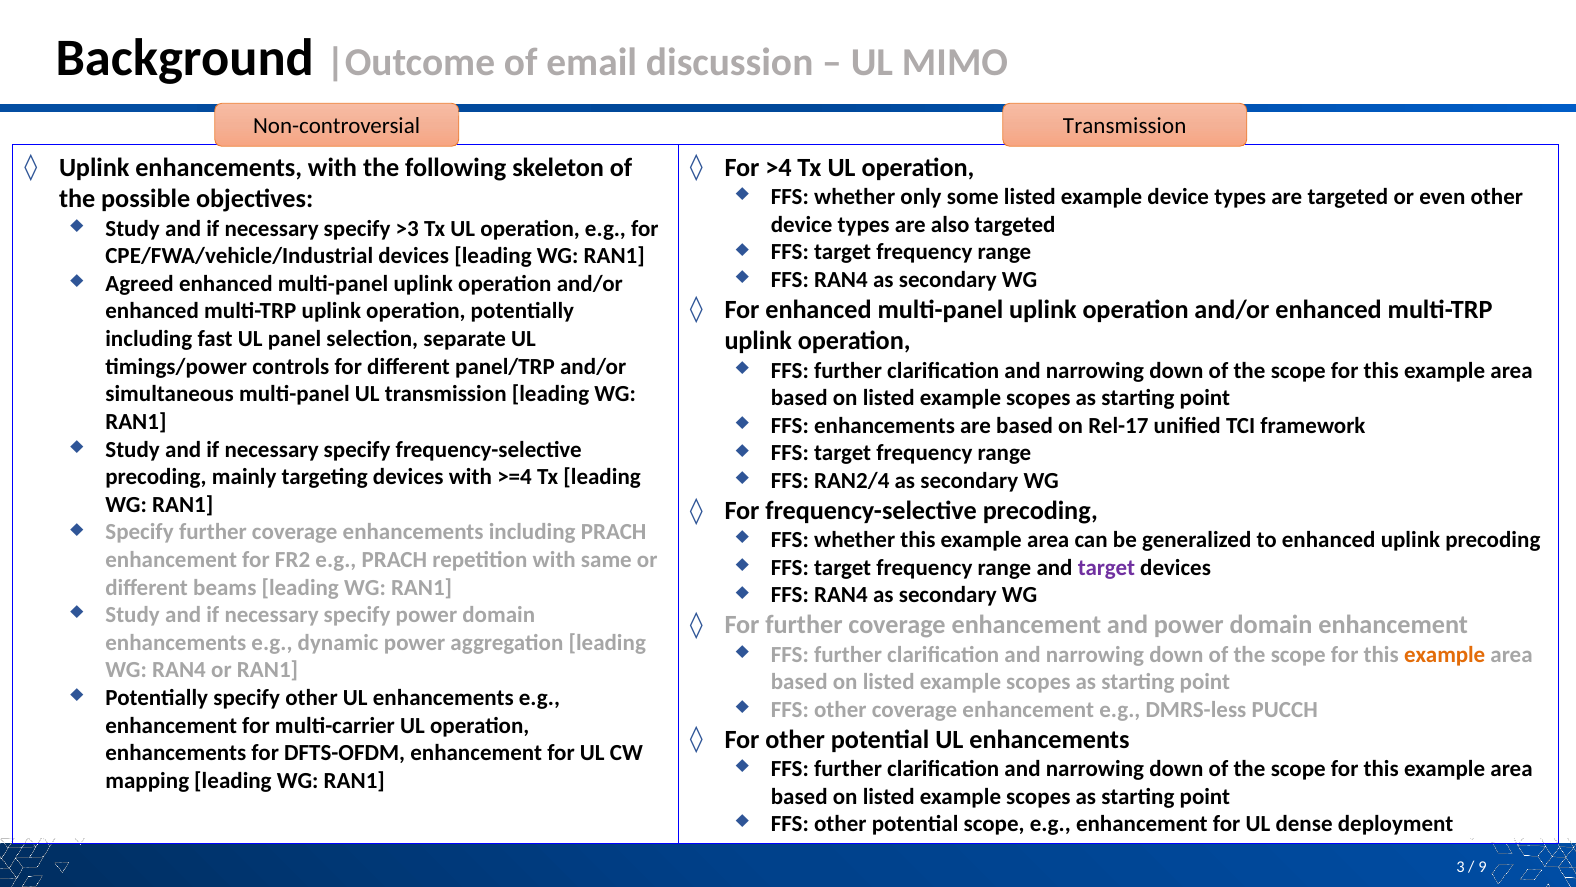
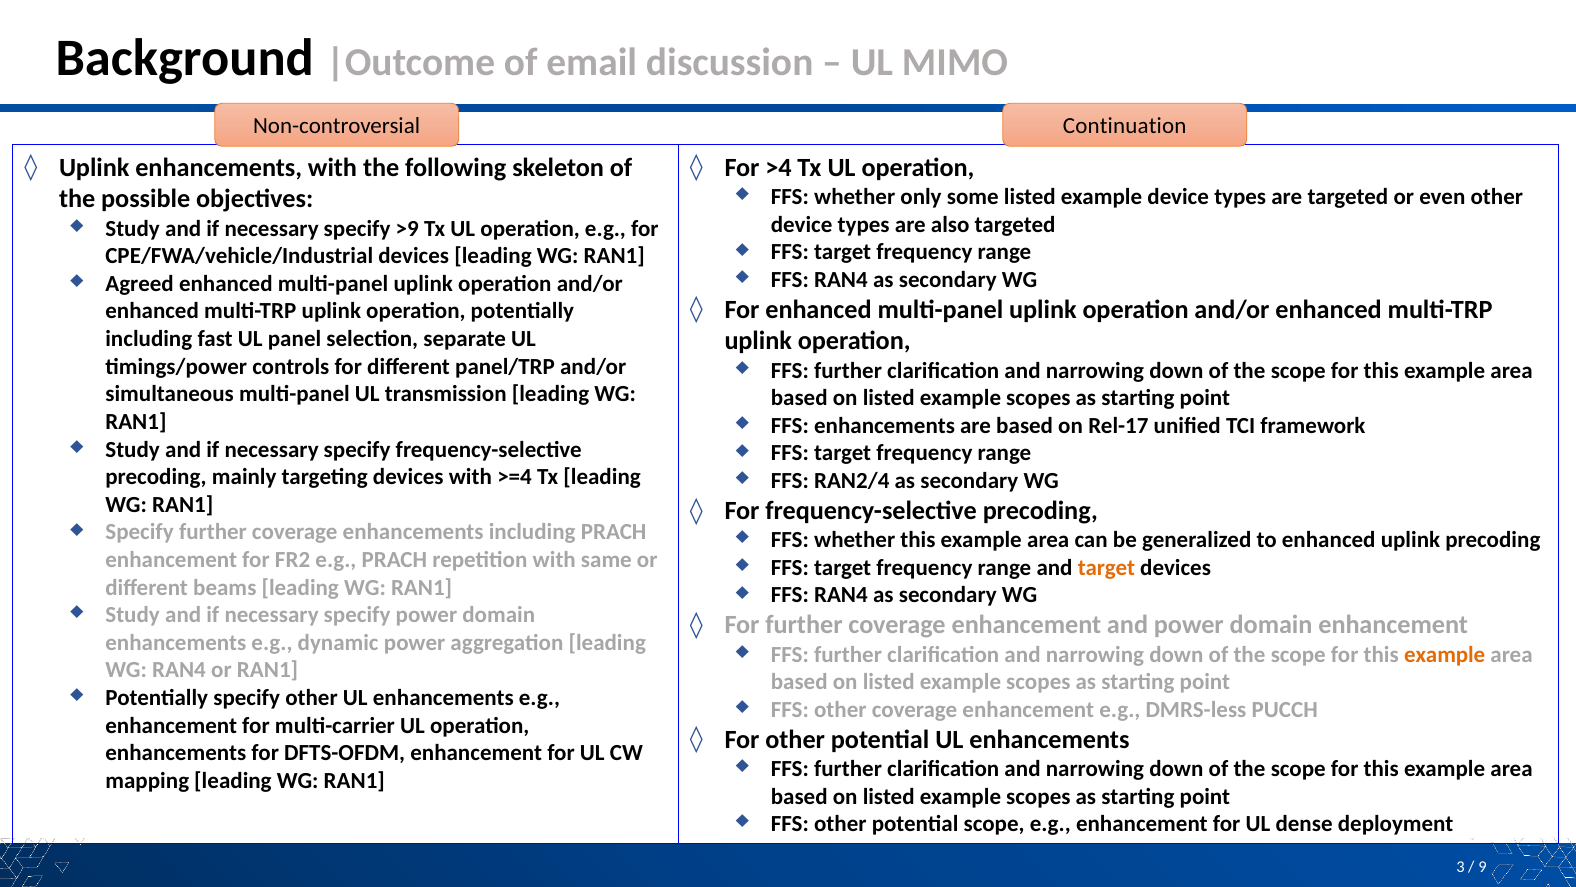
Non-controversial Transmission: Transmission -> Continuation (1125, 126)
>3: >3 -> >9 (407, 228)
target colour: purple -> orange (1106, 567)
